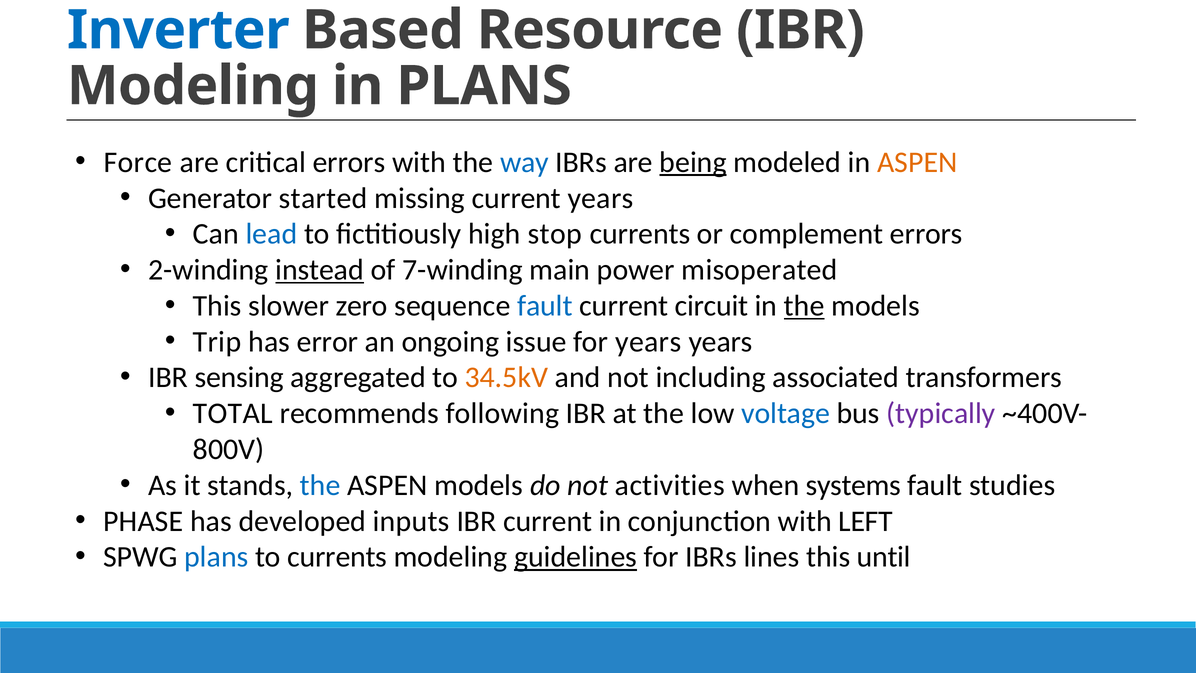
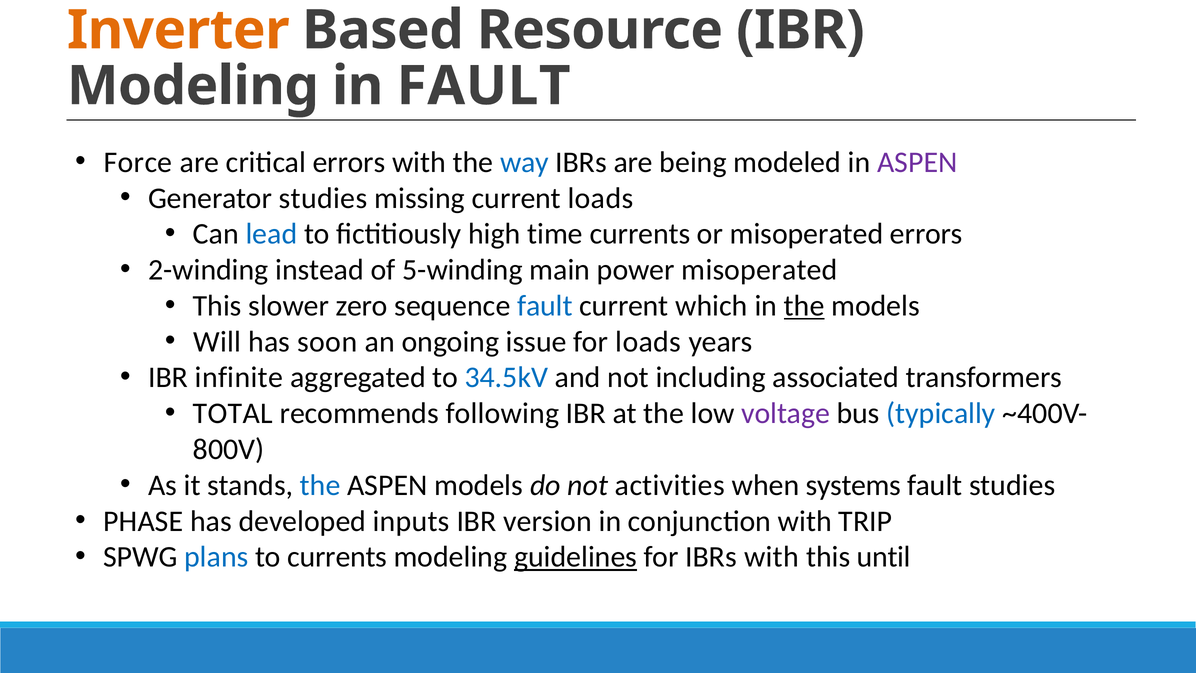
Inverter colour: blue -> orange (178, 30)
in PLANS: PLANS -> FAULT (484, 86)
being underline: present -> none (693, 162)
ASPEN colour: orange -> purple (917, 162)
Generator started: started -> studies (323, 198)
current years: years -> loads (600, 198)
stop: stop -> time (555, 234)
or complement: complement -> misoperated (807, 234)
instead underline: present -> none (320, 270)
7-winding: 7-winding -> 5-winding (462, 270)
circuit: circuit -> which (711, 306)
Trip: Trip -> Will (217, 342)
error: error -> soon (327, 342)
for years: years -> loads (648, 342)
sensing: sensing -> infinite (239, 377)
34.5kV colour: orange -> blue (506, 377)
voltage colour: blue -> purple (786, 413)
typically colour: purple -> blue (941, 413)
IBR current: current -> version (548, 521)
LEFT: LEFT -> TRIP (865, 521)
IBRs lines: lines -> with (771, 557)
